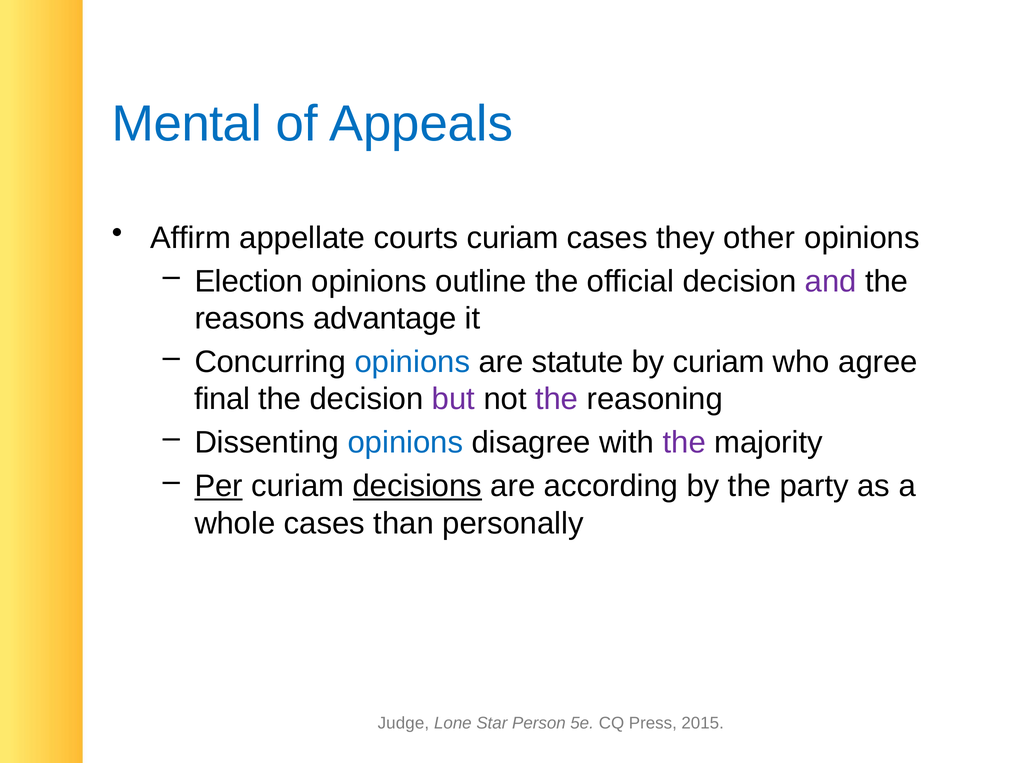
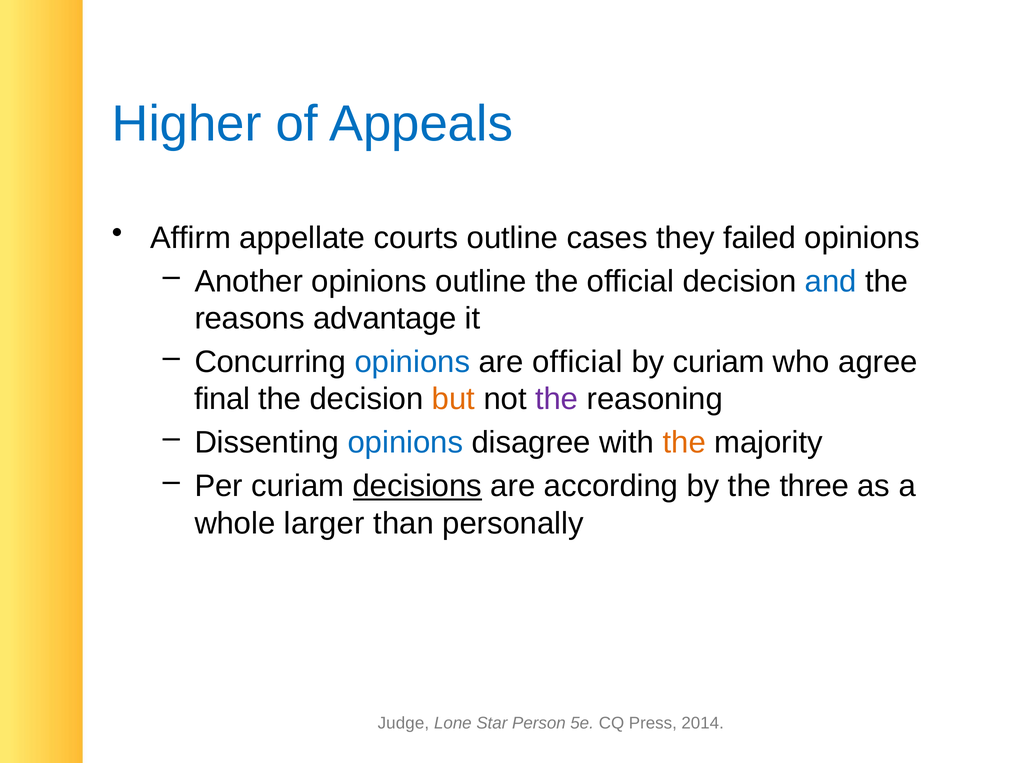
Mental: Mental -> Higher (187, 124)
courts curiam: curiam -> outline (513, 238)
other: other -> failed (760, 238)
Election: Election -> Another (249, 281)
and colour: purple -> blue (831, 281)
are statute: statute -> official (577, 362)
but colour: purple -> orange (453, 399)
the colour: purple -> orange (684, 443)
Per underline: present -> none (219, 486)
party: party -> three (814, 486)
whole cases: cases -> larger (324, 523)
2015: 2015 -> 2014 (703, 723)
